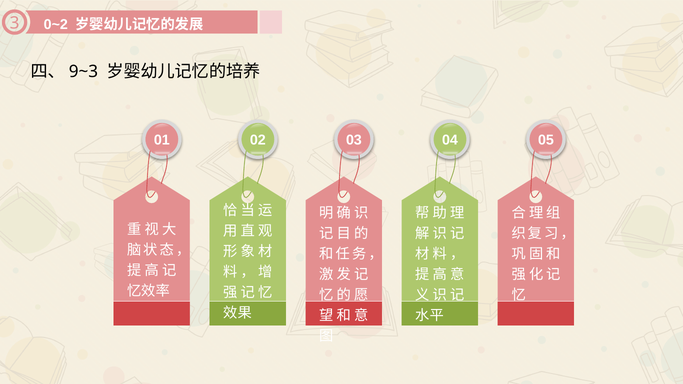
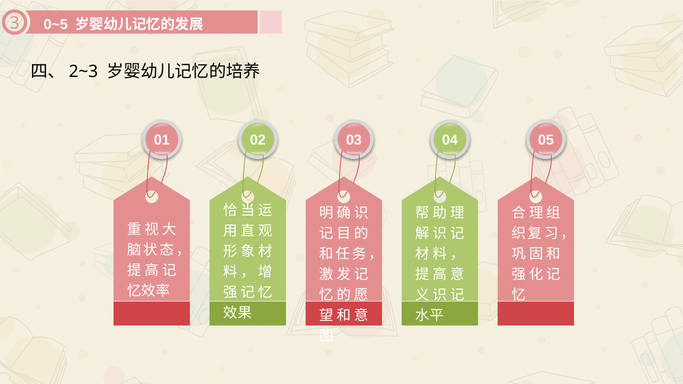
0~2: 0~2 -> 0~5 (56, 25)
9~3: 9~3 -> 2~3 (83, 71)
